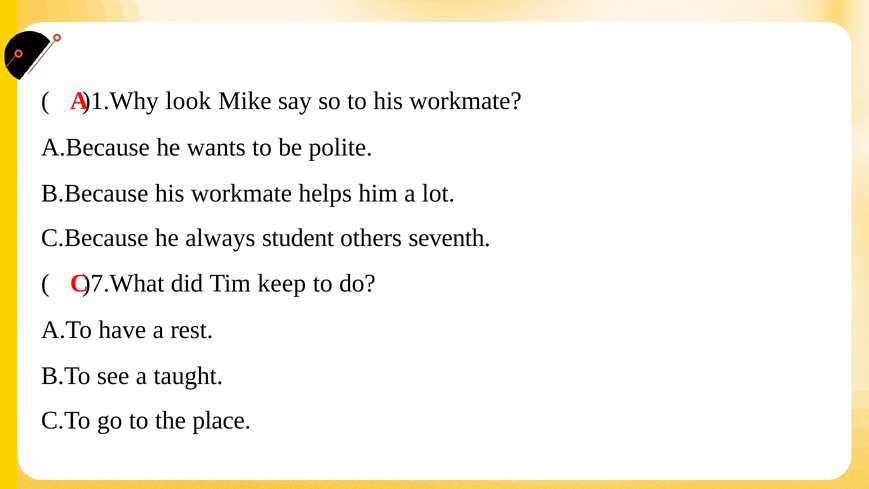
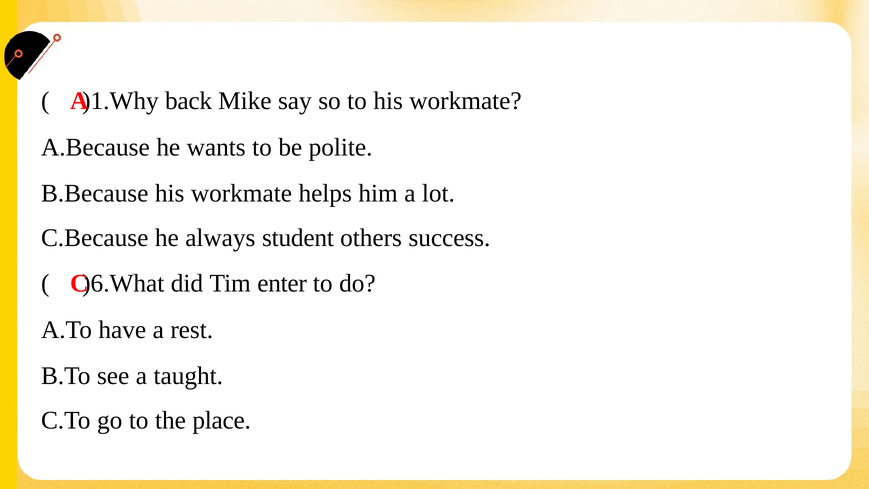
look: look -> back (189, 101)
seventh: seventh -> success (449, 238)
)7.What: )7.What -> )6.What (123, 283)
keep: keep -> enter (282, 283)
